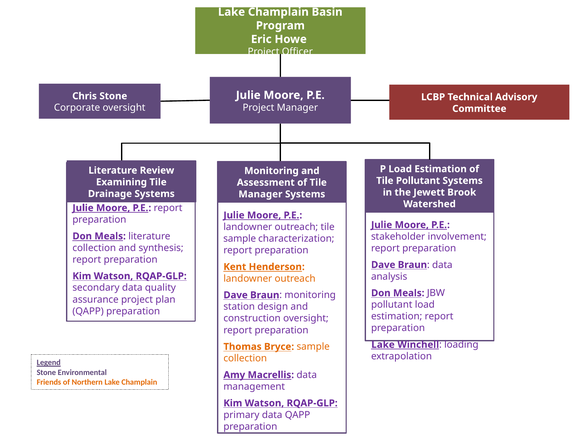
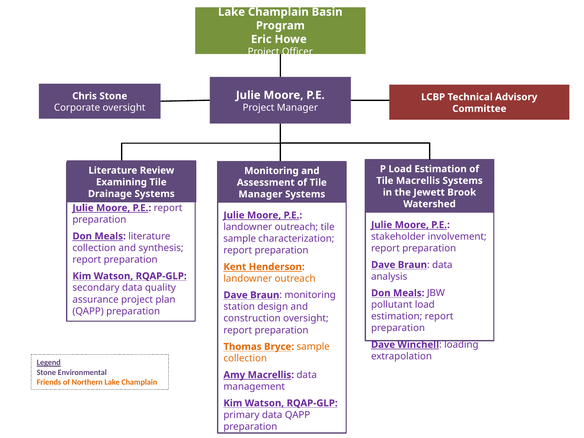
Tile Pollutant: Pollutant -> Macrellis (418, 181)
Lake: Lake -> Dave (383, 345)
